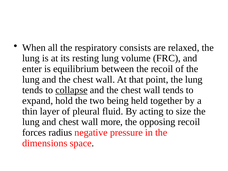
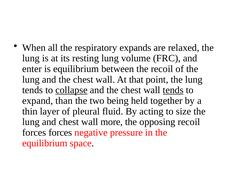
consists: consists -> expands (135, 48)
tends underline: none -> present (173, 90)
hold: hold -> than (64, 101)
forces radius: radius -> forces (60, 133)
dimensions: dimensions -> equilibrium (45, 143)
